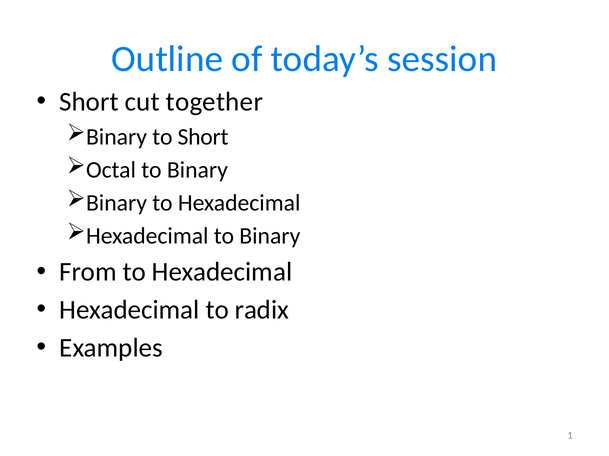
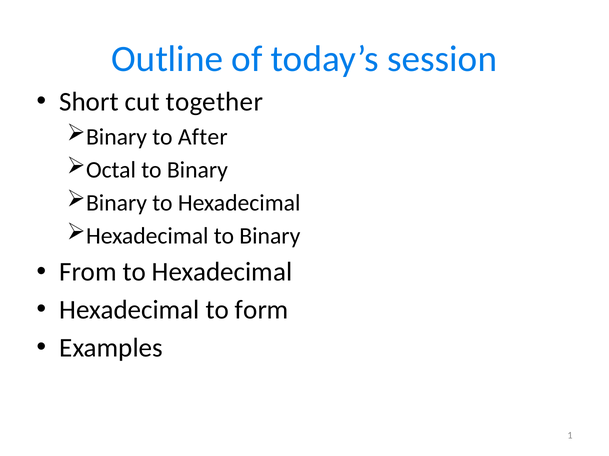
to Short: Short -> After (203, 137)
radix: radix -> form (262, 310)
